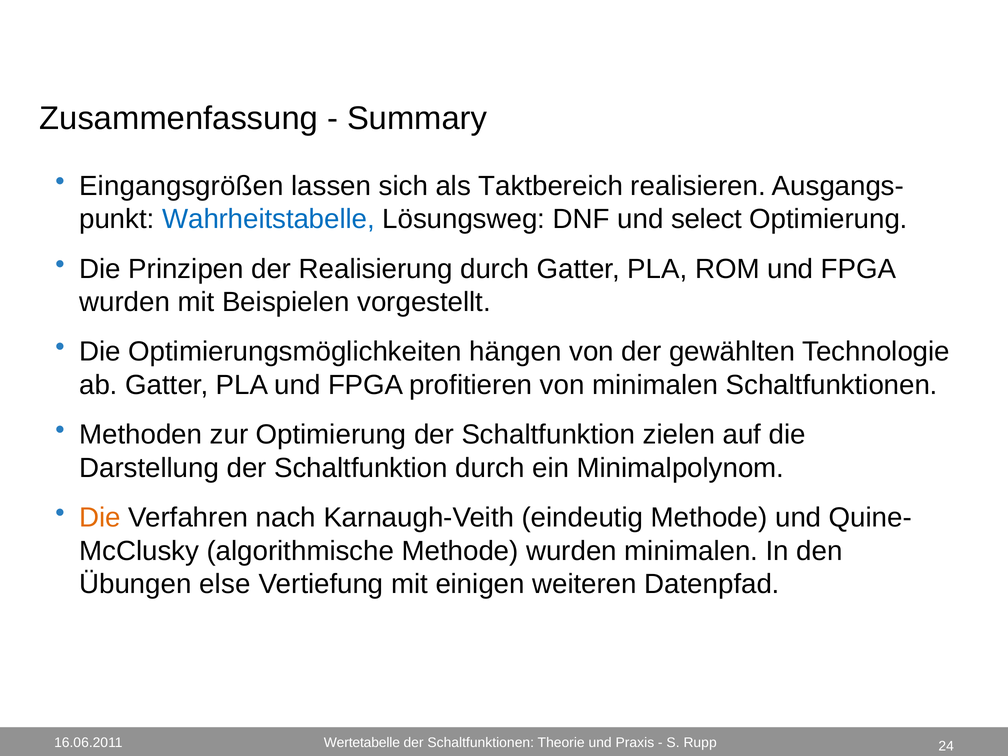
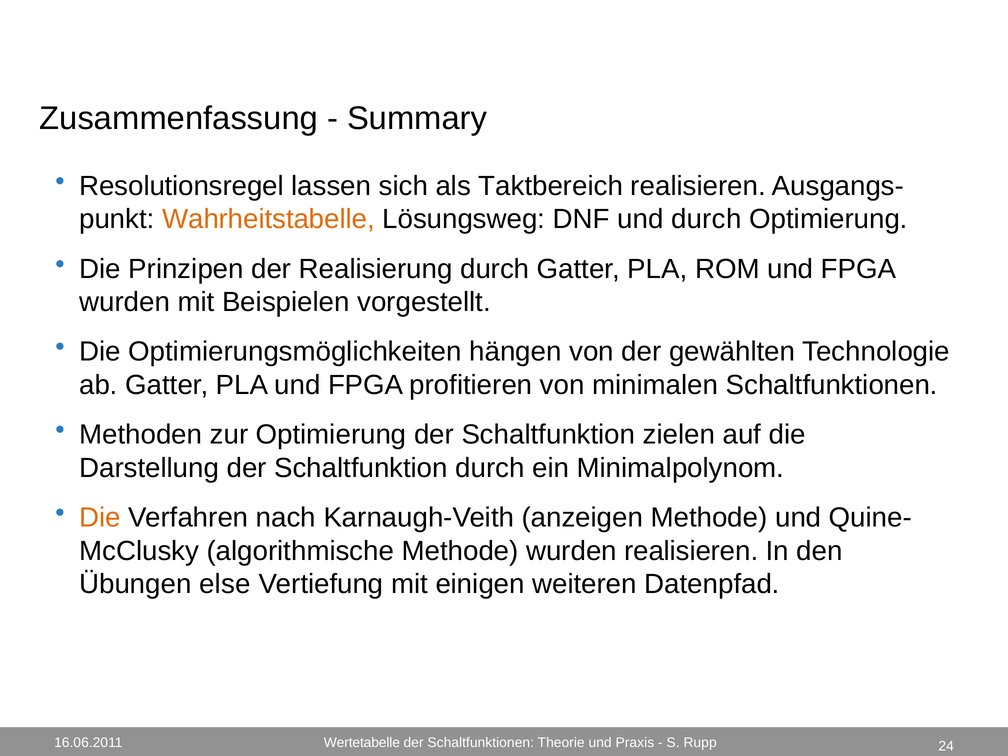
Eingangsgrößen: Eingangsgrößen -> Resolutionsregel (182, 186)
Wahrheitstabelle colour: blue -> orange (268, 219)
und select: select -> durch (706, 219)
eindeutig: eindeutig -> anzeigen (582, 518)
wurden minimalen: minimalen -> realisieren (691, 551)
